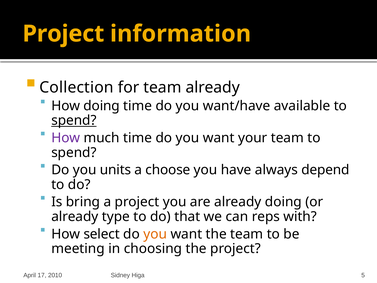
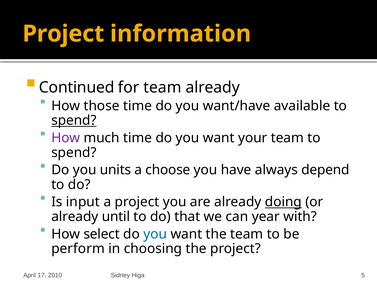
Collection: Collection -> Continued (77, 87)
How doing: doing -> those (102, 106)
bring: bring -> input (83, 202)
doing underline: none -> present (283, 202)
type: type -> until (116, 216)
reps: reps -> year (266, 216)
you colour: orange -> blue (155, 234)
meeting: meeting -> perform (78, 248)
